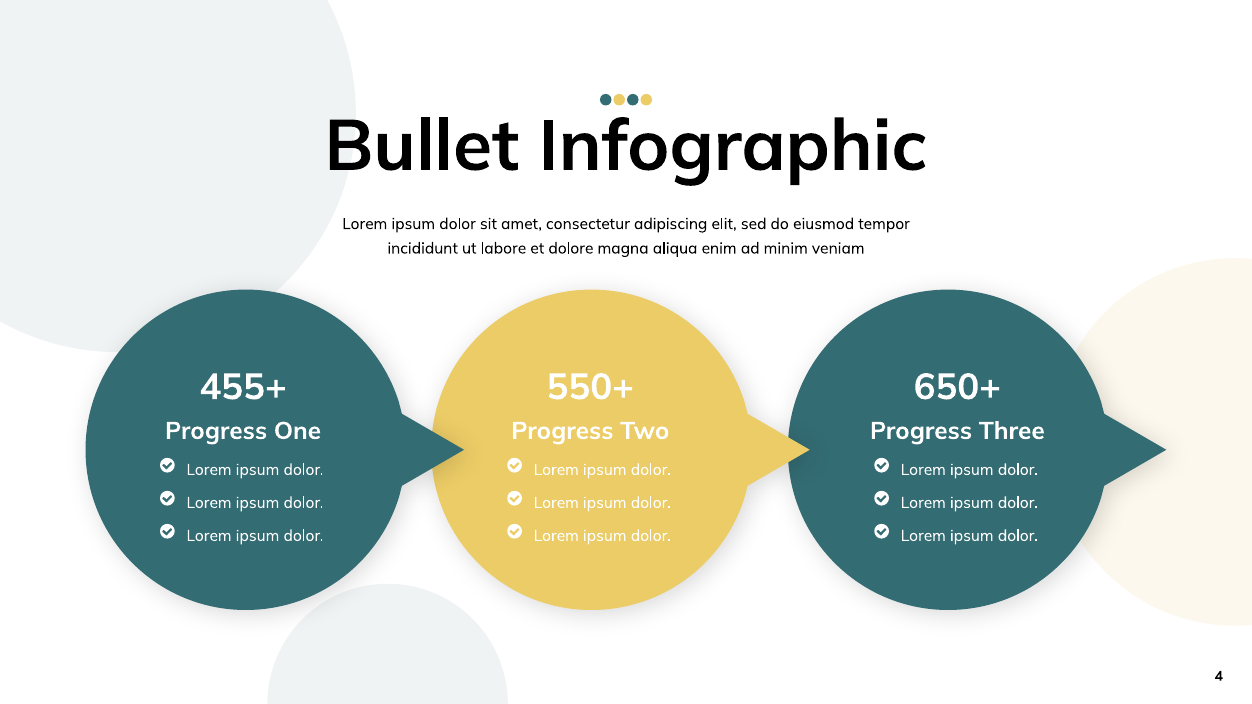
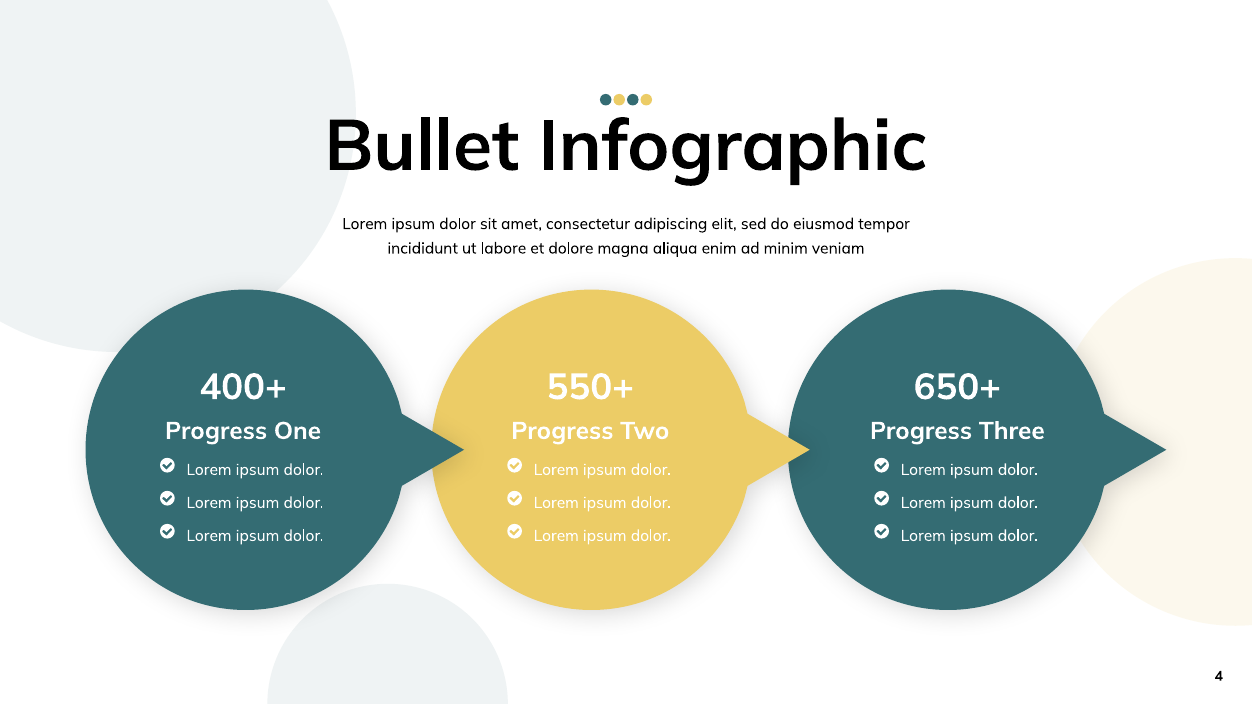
455+: 455+ -> 400+ (243, 387)
